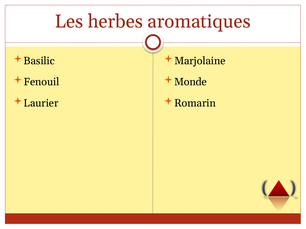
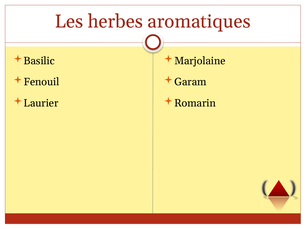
Monde: Monde -> Garam (190, 82)
